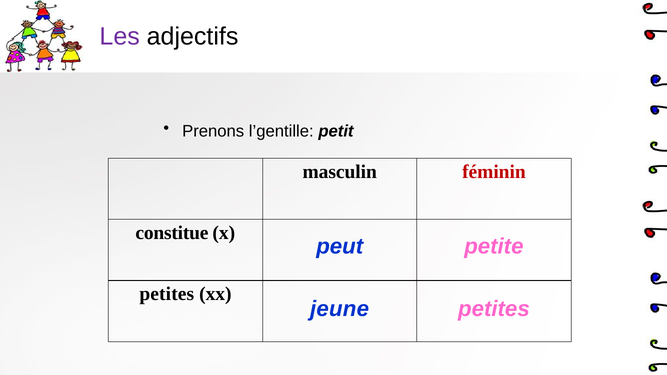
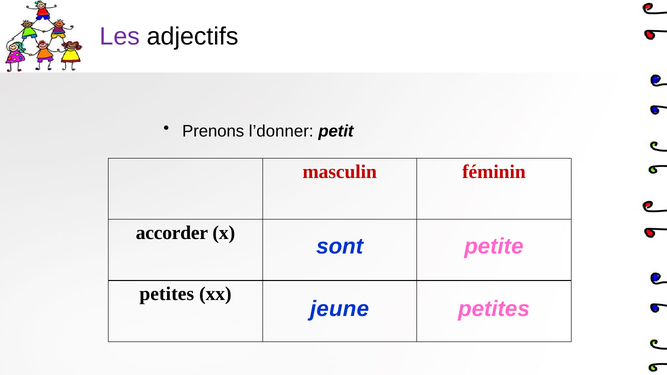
l’gentille: l’gentille -> l’donner (281, 131)
masculin colour: black -> red (340, 172)
constitue: constitue -> accorder (172, 233)
peut: peut -> sont (340, 247)
